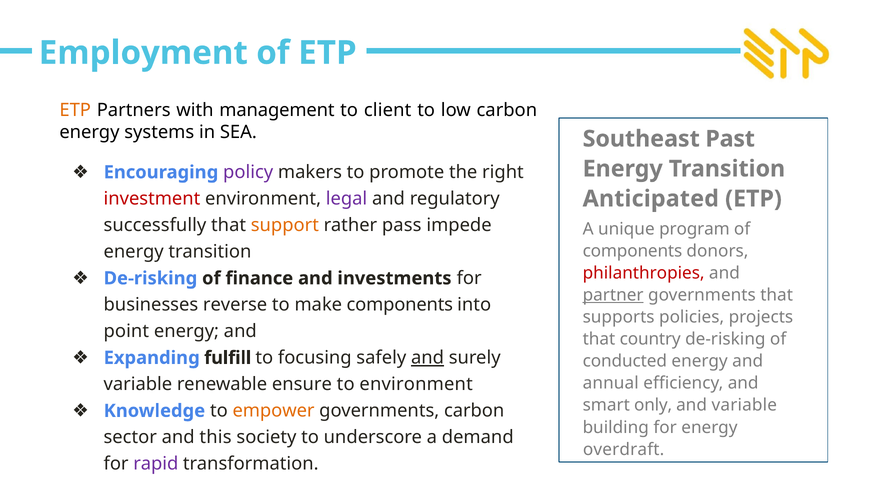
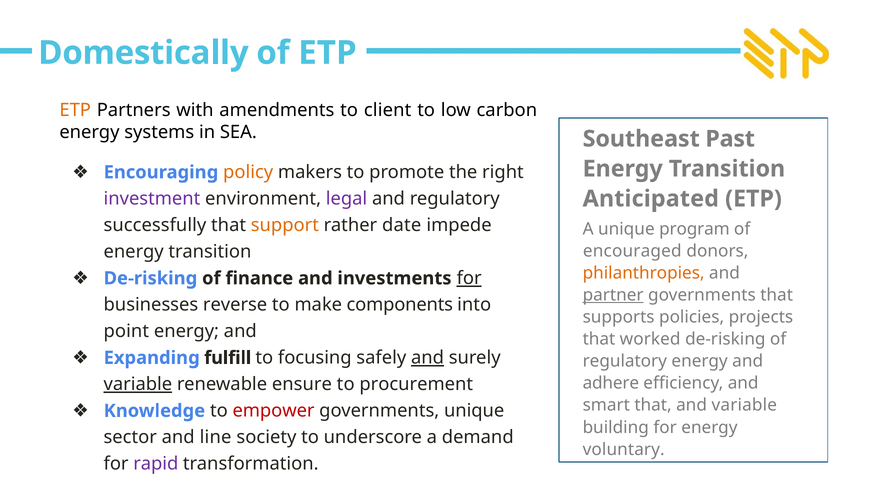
Employment: Employment -> Domestically (143, 53)
management: management -> amendments (277, 110)
policy colour: purple -> orange (248, 172)
investment colour: red -> purple (152, 199)
pass: pass -> date (402, 225)
components: components -> encouraged (632, 251)
philanthropies colour: red -> orange (644, 273)
for underline: none -> present (469, 278)
country: country -> worked (650, 339)
conducted: conducted -> regulatory (625, 361)
annual: annual -> adhere (611, 383)
variable underline: none -> present (138, 384)
to environment: environment -> procurement (416, 384)
smart only: only -> that (653, 405)
empower colour: orange -> red (274, 411)
governments carbon: carbon -> unique (474, 411)
this: this -> line (216, 437)
overdraft: overdraft -> voluntary (624, 449)
